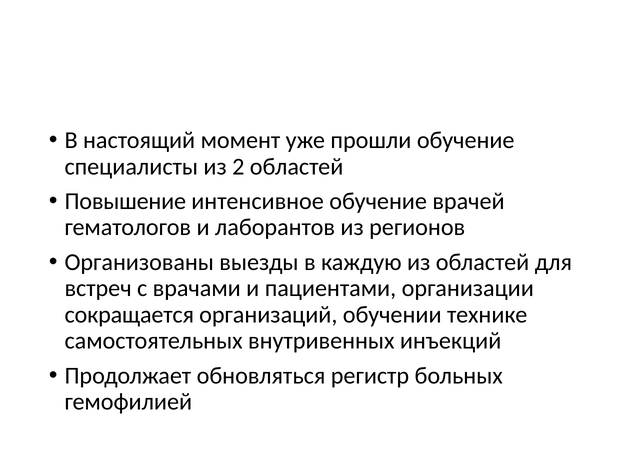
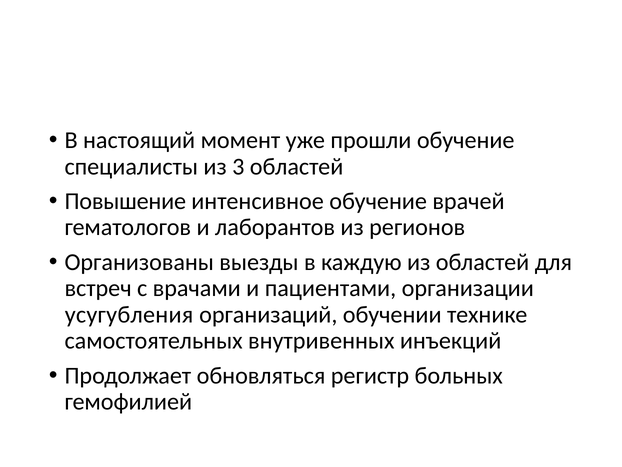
2: 2 -> 3 (238, 166)
сокращается: сокращается -> усугубления (129, 314)
